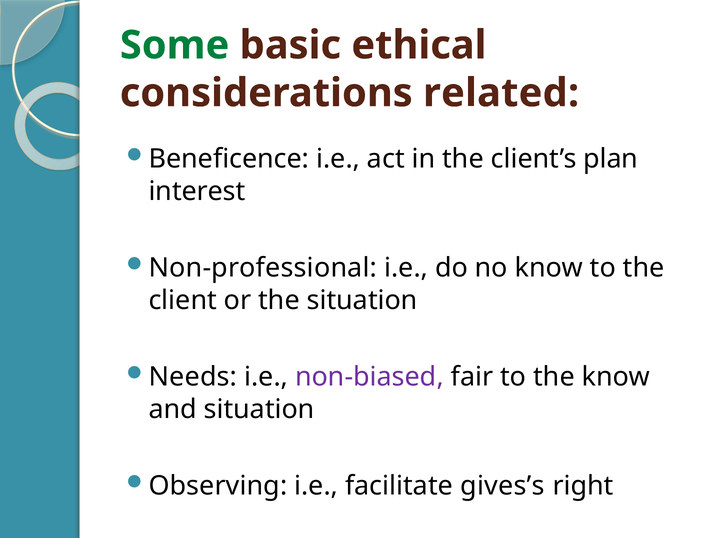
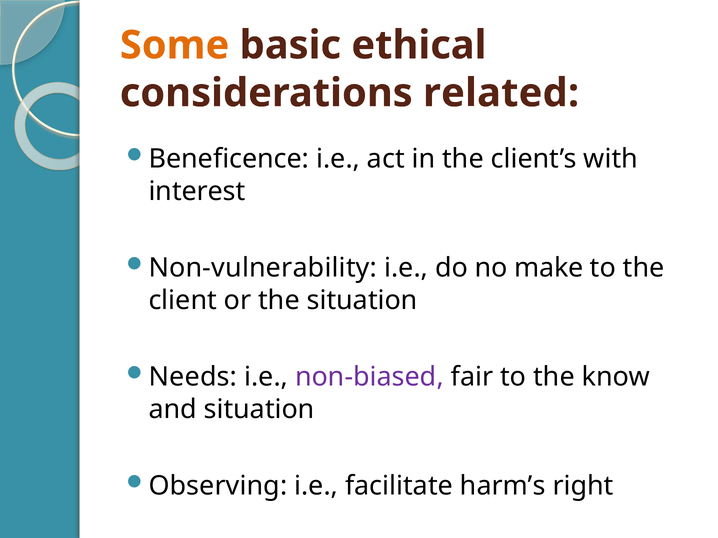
Some colour: green -> orange (175, 45)
plan: plan -> with (611, 159)
Non-professional: Non-professional -> Non-vulnerability (263, 268)
no know: know -> make (549, 268)
gives’s: gives’s -> harm’s (503, 486)
